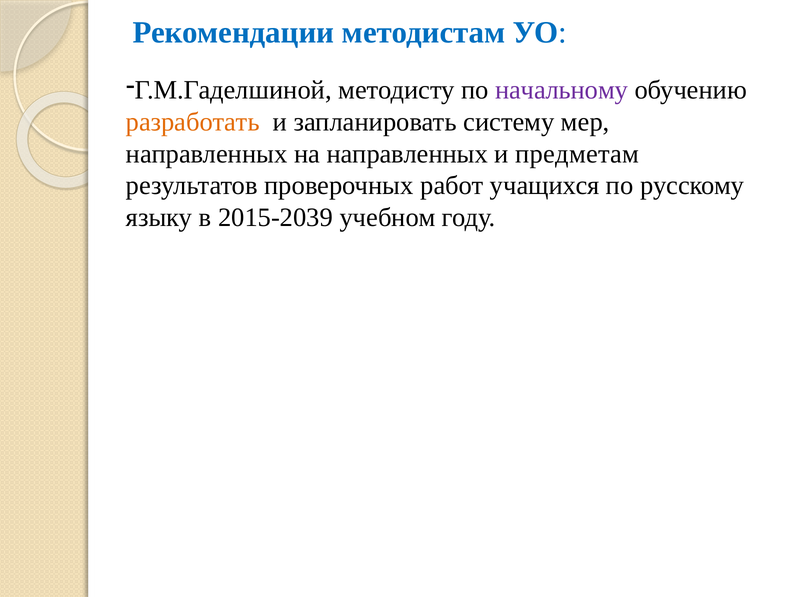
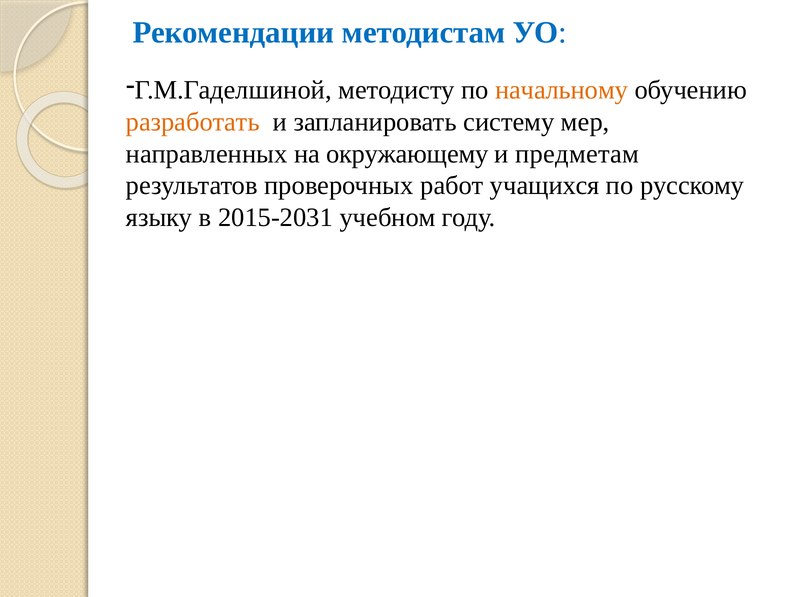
начальному colour: purple -> orange (562, 90)
на направленных: направленных -> окружающему (407, 154)
2015-2039: 2015-2039 -> 2015-2031 (275, 217)
